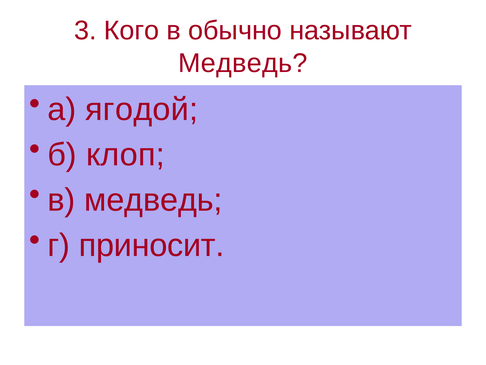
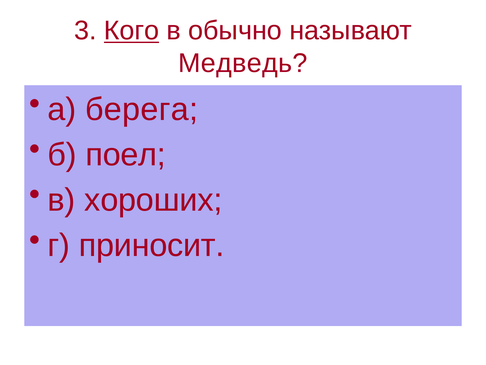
Кого underline: none -> present (132, 31)
ягодой: ягодой -> берега (142, 109)
клоп: клоп -> поел (126, 155)
в медведь: медведь -> хороших (153, 200)
